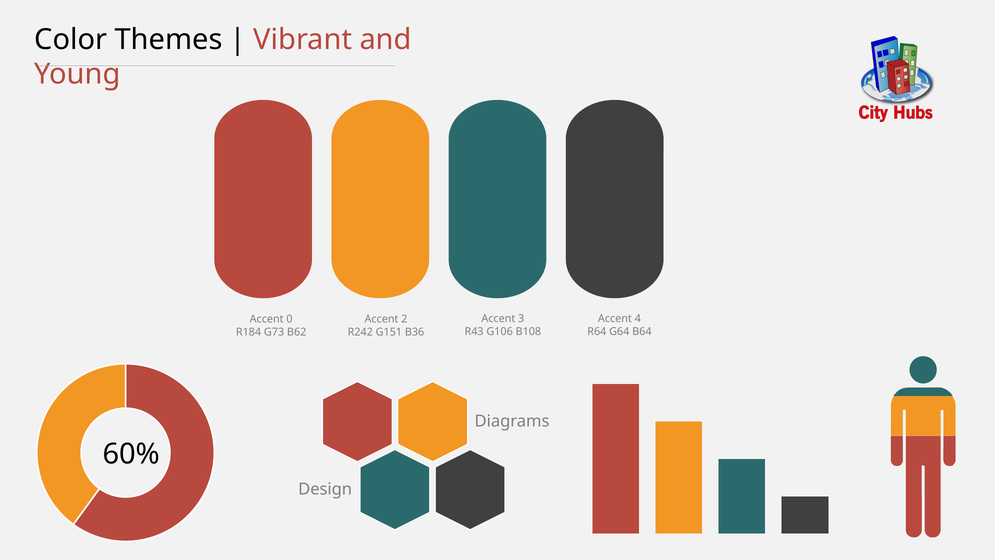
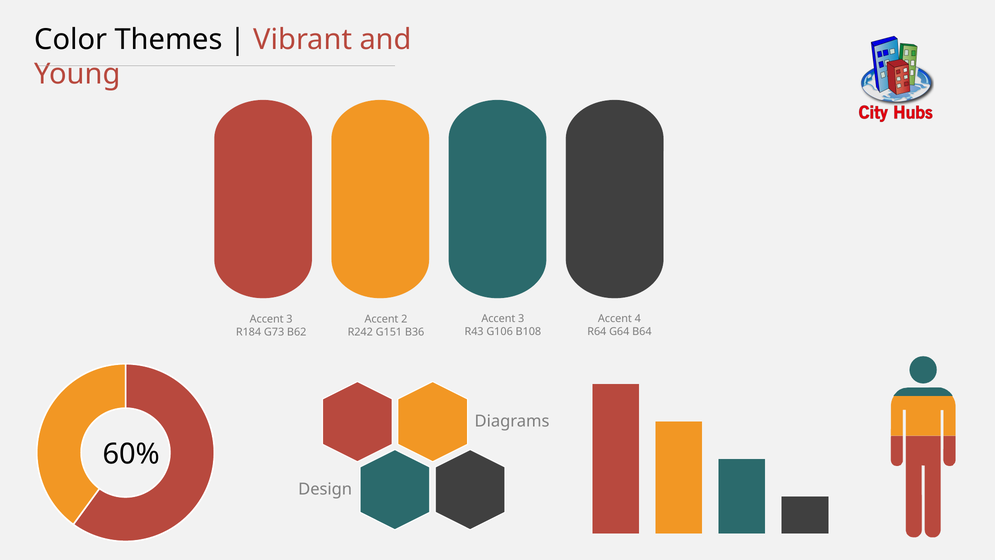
0: 0 -> 3 (289, 319)
